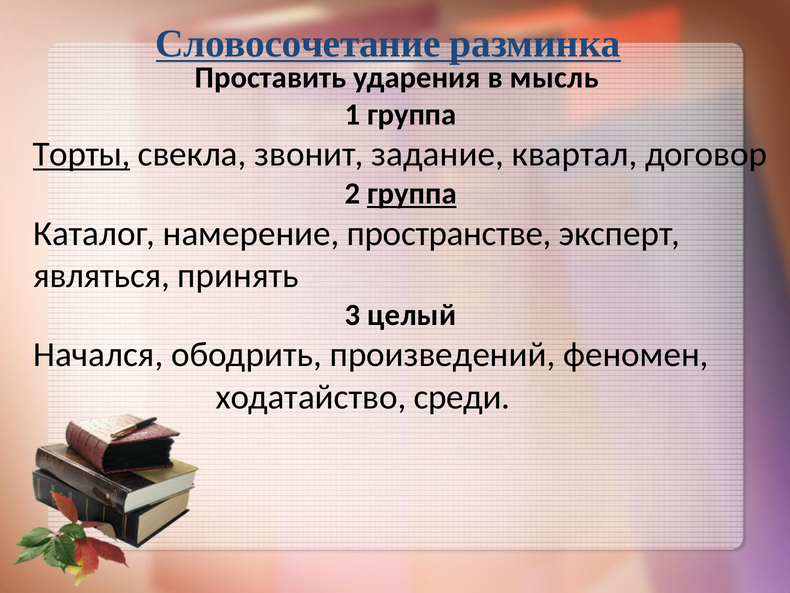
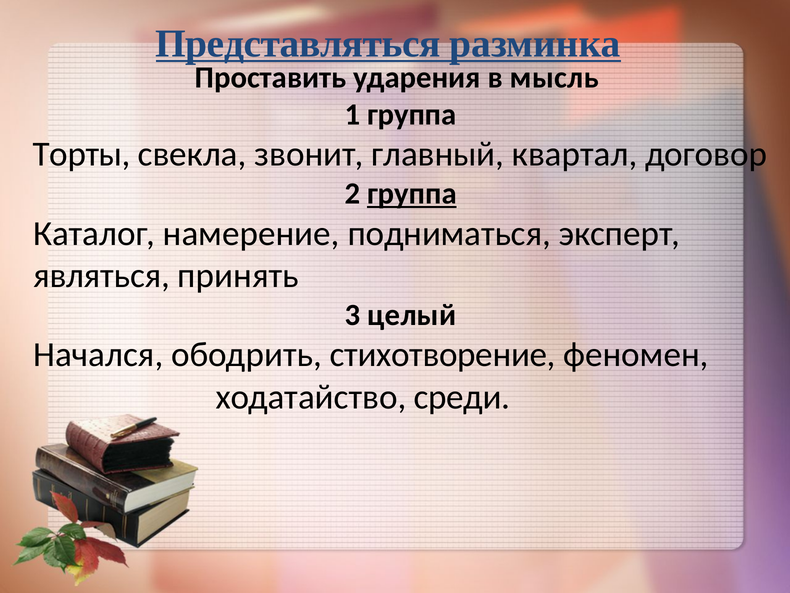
Словосочетание: Словосочетание -> Представляться (298, 43)
Торты underline: present -> none (82, 154)
задание: задание -> главный (438, 154)
пространстве: пространстве -> подниматься (449, 233)
произведений: произведений -> стихотворение (443, 354)
